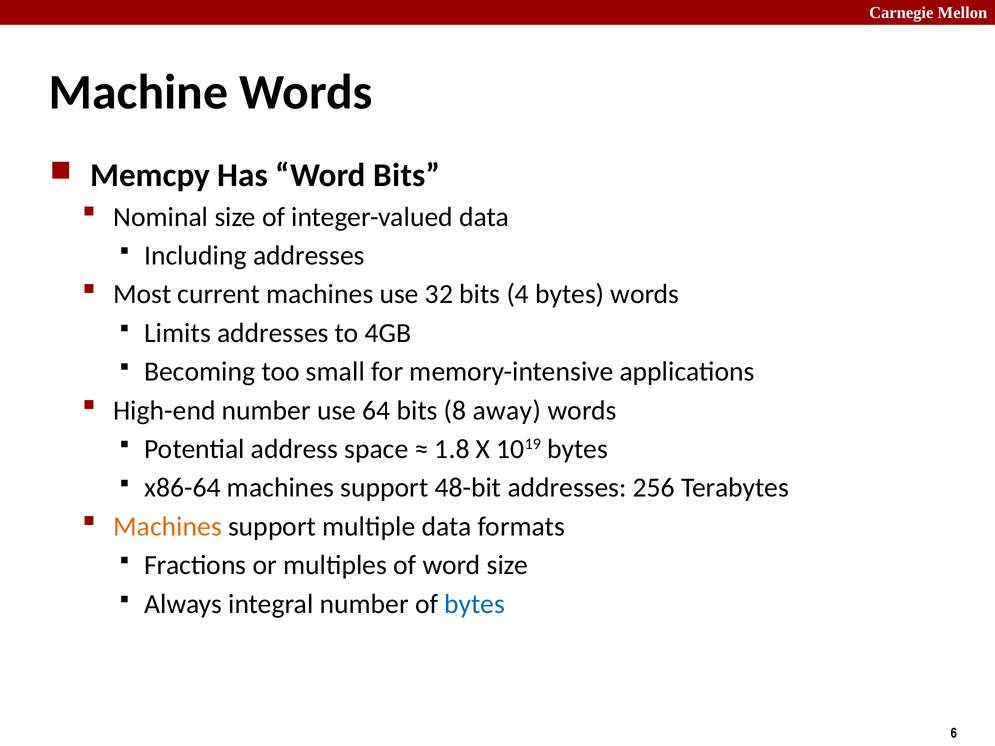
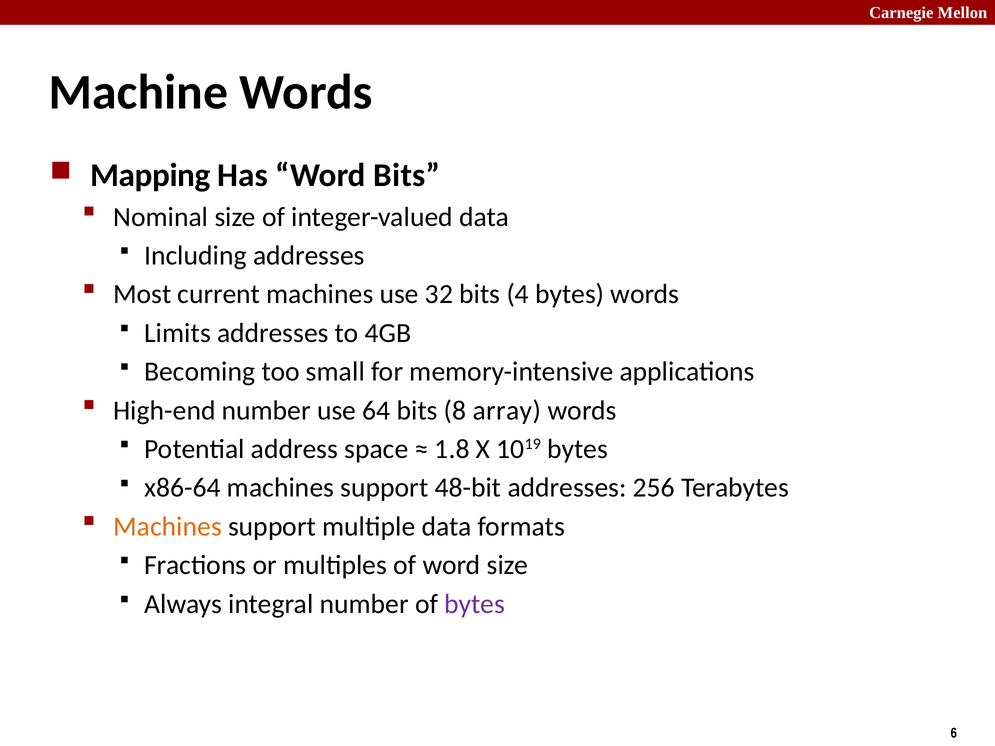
Memcpy: Memcpy -> Mapping (150, 175)
away: away -> array (507, 411)
bytes colour: blue -> purple (475, 604)
